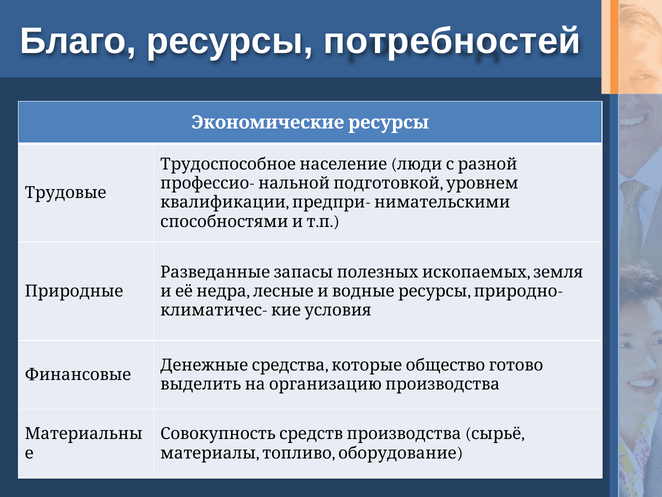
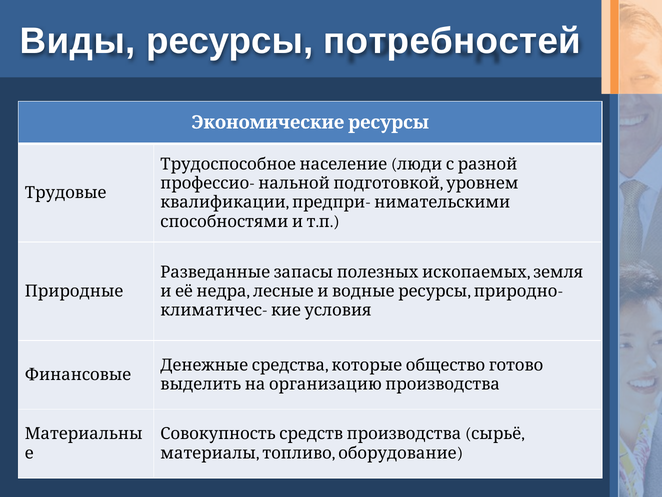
Благо: Благо -> Виды (78, 41)
